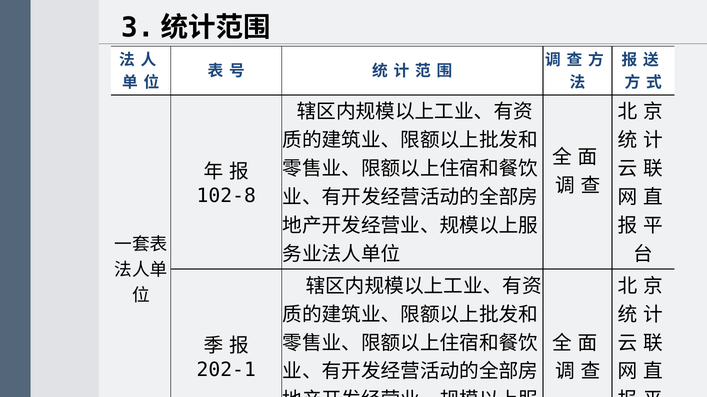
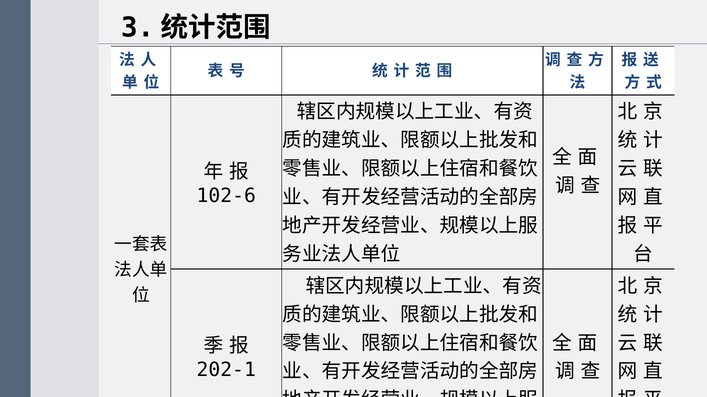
102-8: 102-8 -> 102-6 (226, 196)
